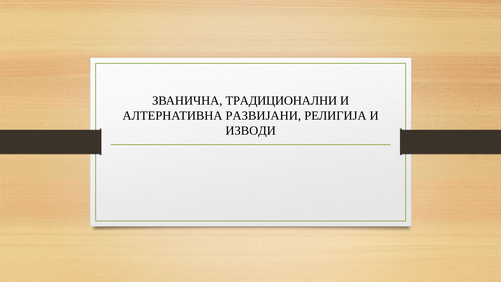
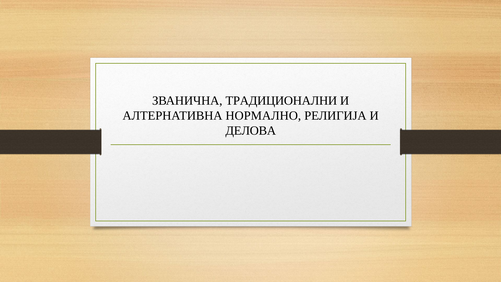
РАЗВИЈАНИ: РАЗВИЈАНИ -> НОРМАЛНО (263, 116)
ИЗВОДИ: ИЗВОДИ -> ДЕЛОВА (251, 131)
